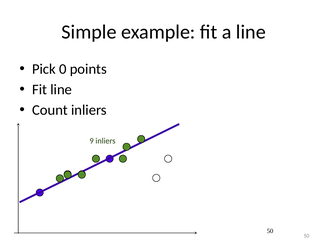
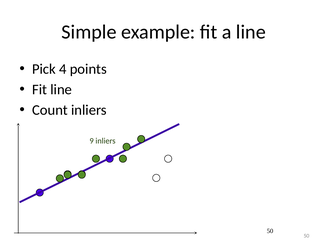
0: 0 -> 4 (63, 69)
